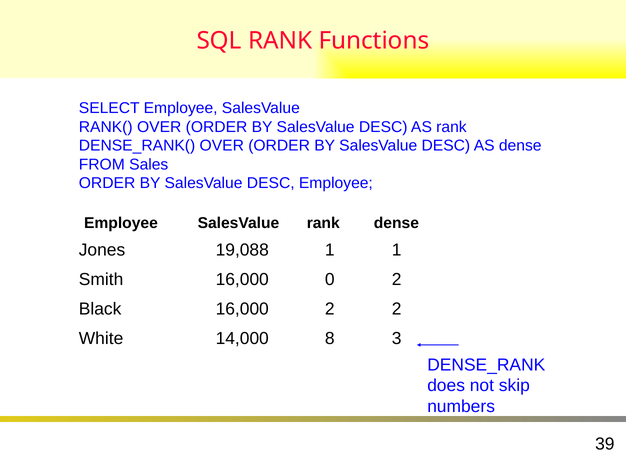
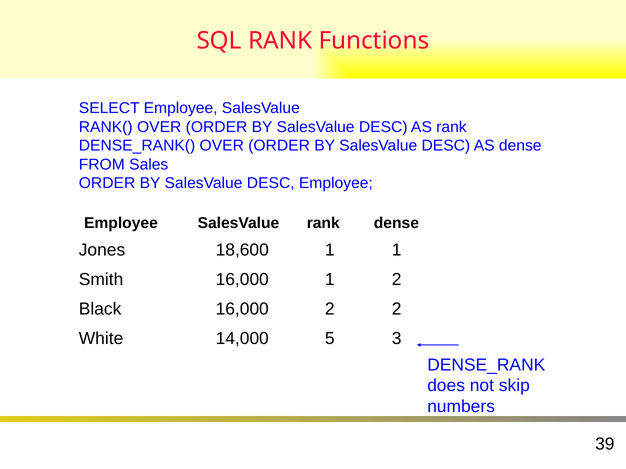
19,088: 19,088 -> 18,600 (242, 250)
16,000 0: 0 -> 1 (330, 280)
8: 8 -> 5 (330, 339)
